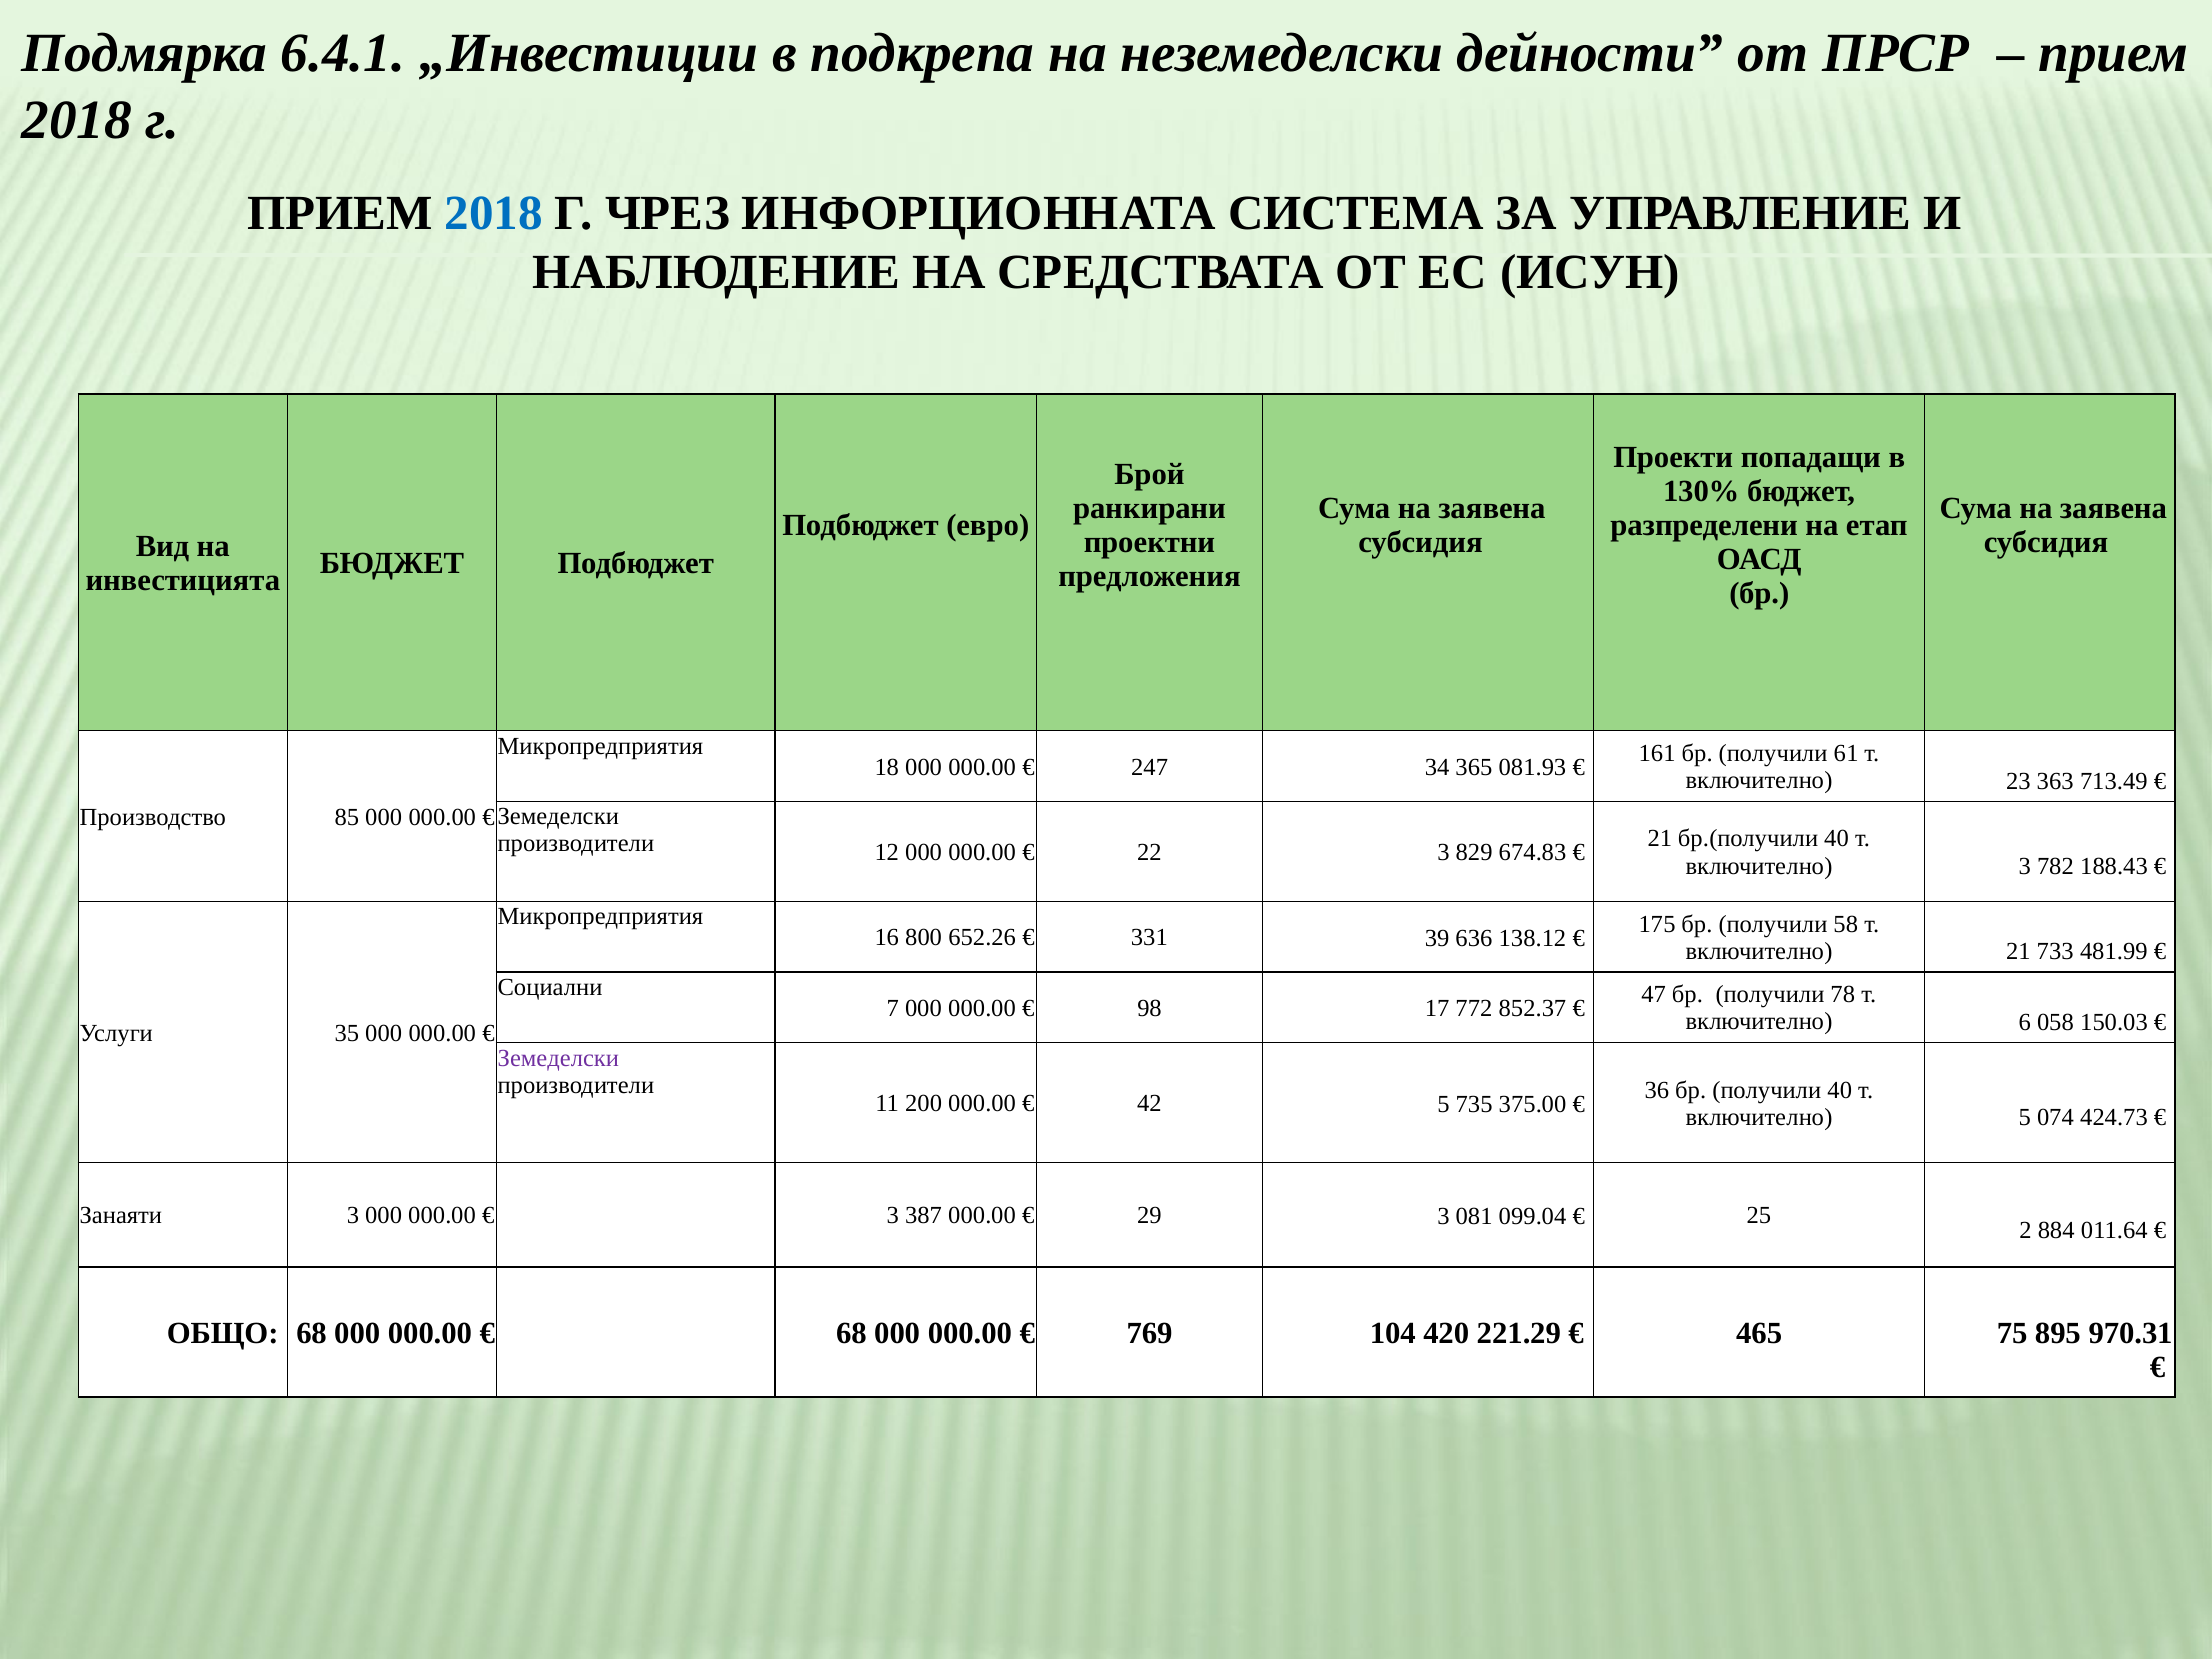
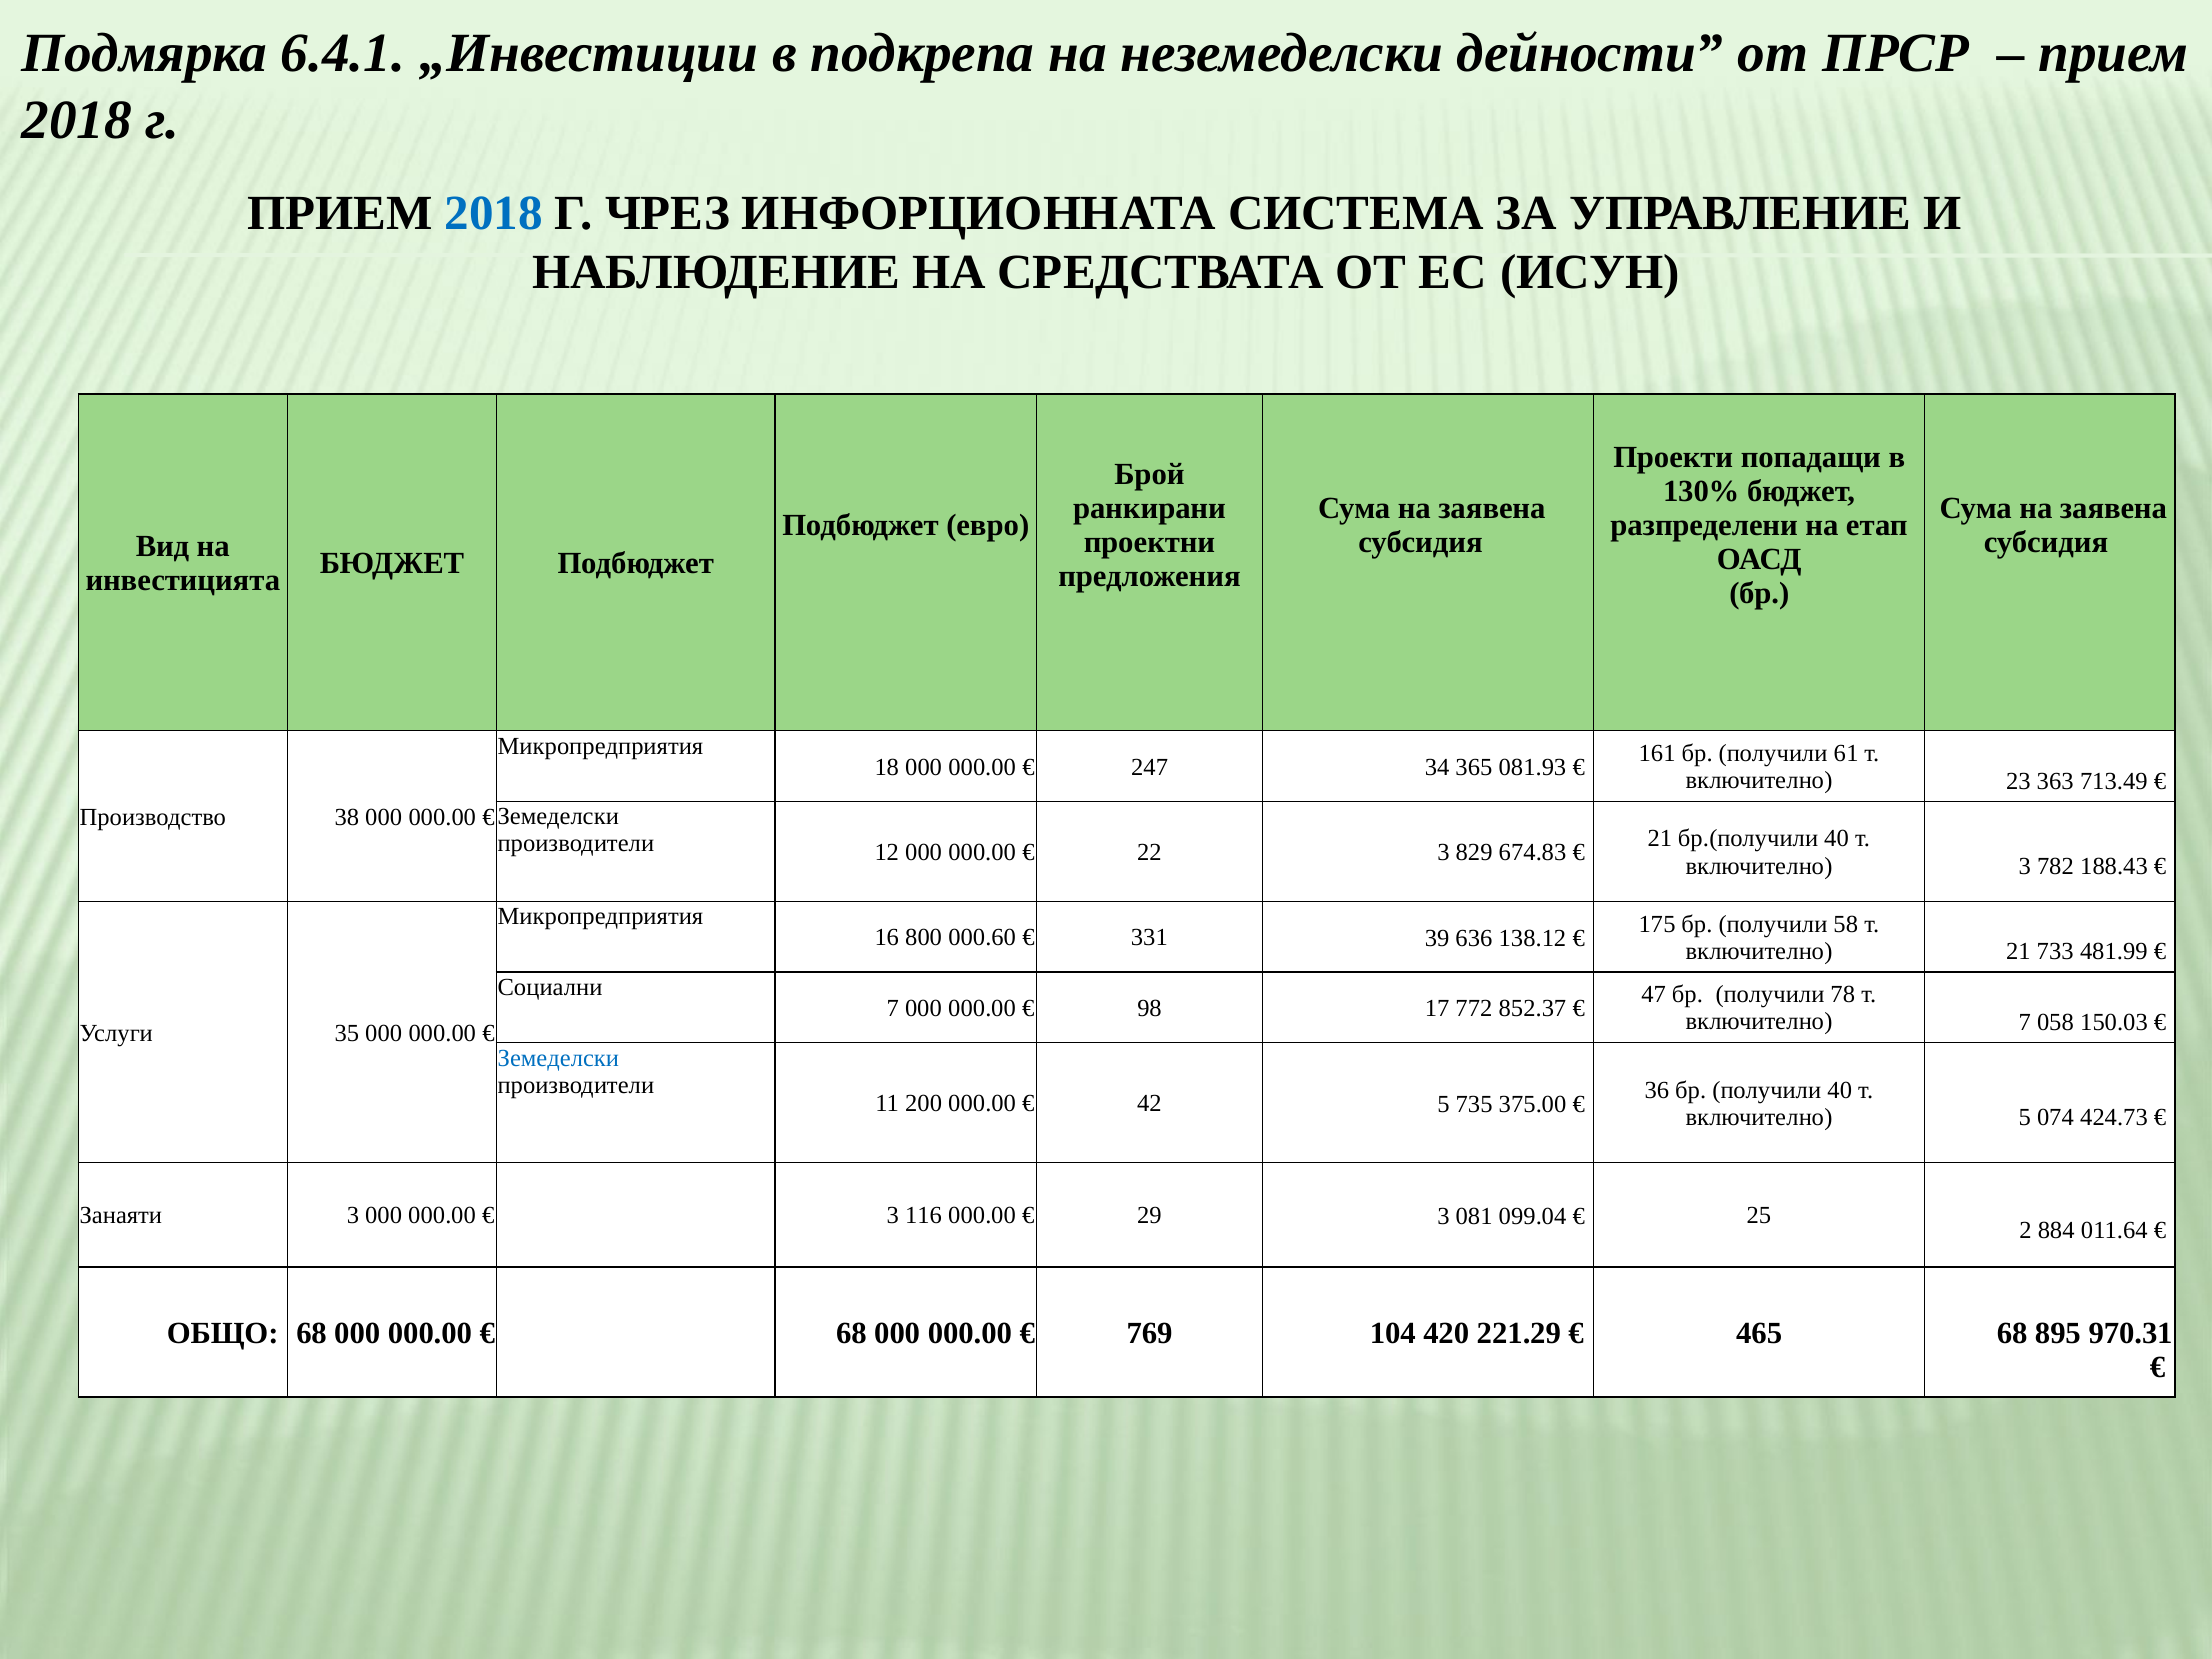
85: 85 -> 38 (347, 817)
652.26: 652.26 -> 000.60 (982, 938)
включително 6: 6 -> 7 (2025, 1022)
Земеделски colour: purple -> blue (558, 1058)
387: 387 -> 116 (924, 1216)
465 75: 75 -> 68 (2012, 1333)
